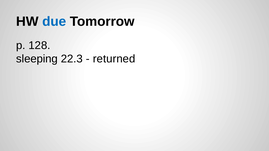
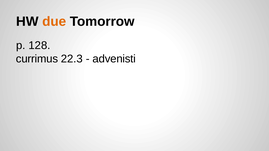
due colour: blue -> orange (54, 21)
sleeping: sleeping -> currimus (37, 59)
returned: returned -> advenisti (114, 59)
